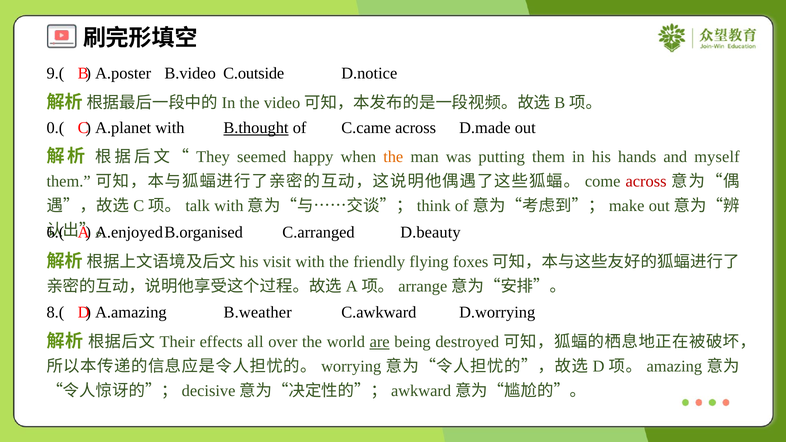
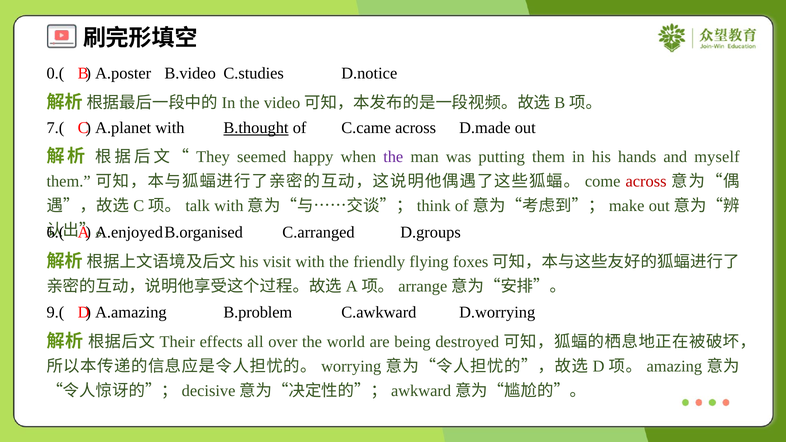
9.(: 9.( -> 0.( (55, 73)
C.outside: C.outside -> C.studies (254, 73)
0.(: 0.( -> 7.( (55, 128)
the colour: orange -> purple (393, 157)
D.beauty: D.beauty -> D.groups (431, 232)
8.(: 8.( -> 9.( (55, 313)
B.weather: B.weather -> B.problem (258, 313)
are underline: present -> none (380, 342)
